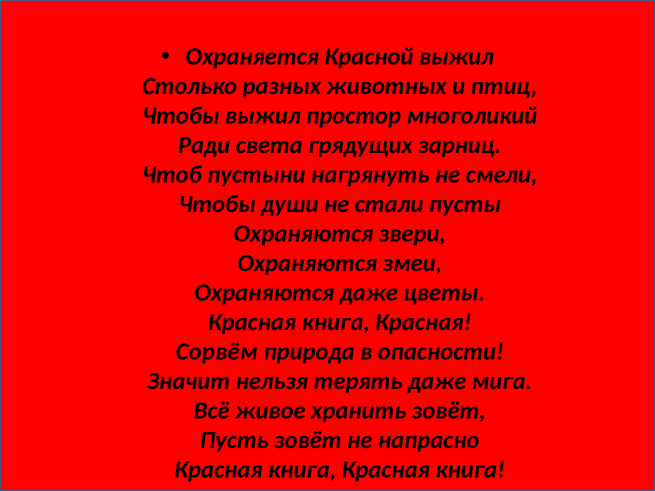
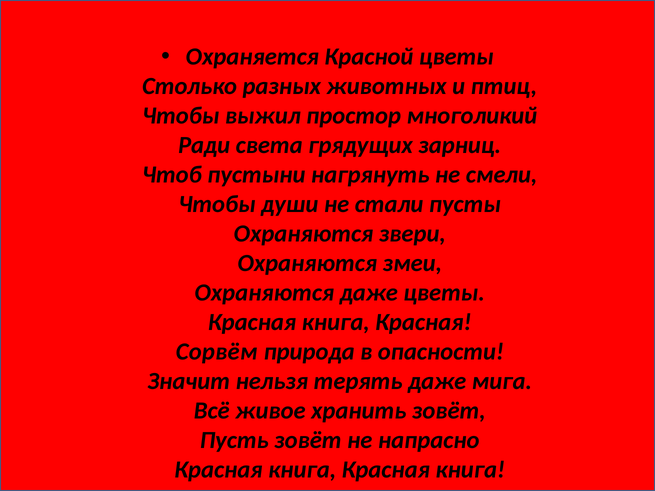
Красной выжил: выжил -> цветы (456, 57)
